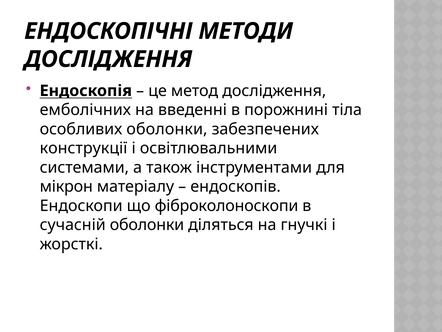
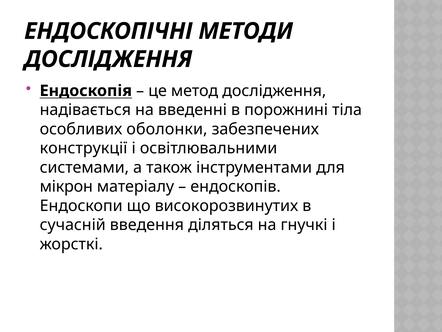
емболічних: емболічних -> надівається (85, 110)
фіброколоноскопи: фіброколоноскопи -> високорозвинутих (226, 206)
сучасній оболонки: оболонки -> введення (147, 225)
